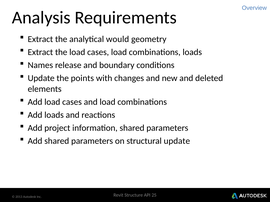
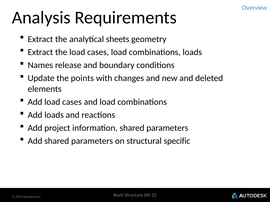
would: would -> sheets (118, 39)
structural update: update -> specific (177, 141)
